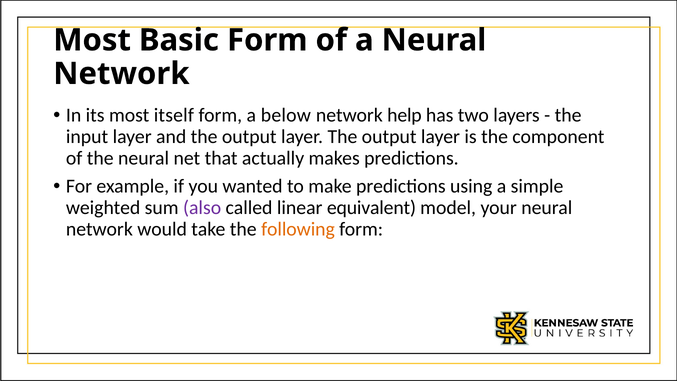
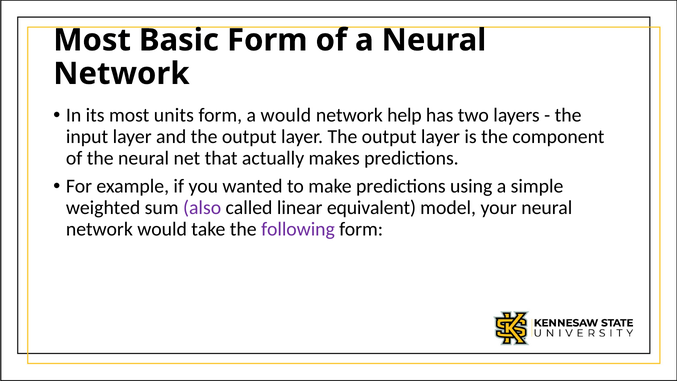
itself: itself -> units (174, 115)
a below: below -> would (286, 115)
following colour: orange -> purple (298, 229)
